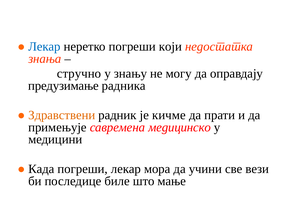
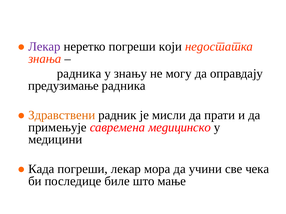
Лекар colour: blue -> purple (44, 47)
стручно: стручно -> радника (79, 74)
кичме: кичме -> мисли (169, 115)
вези: вези -> чека (257, 169)
